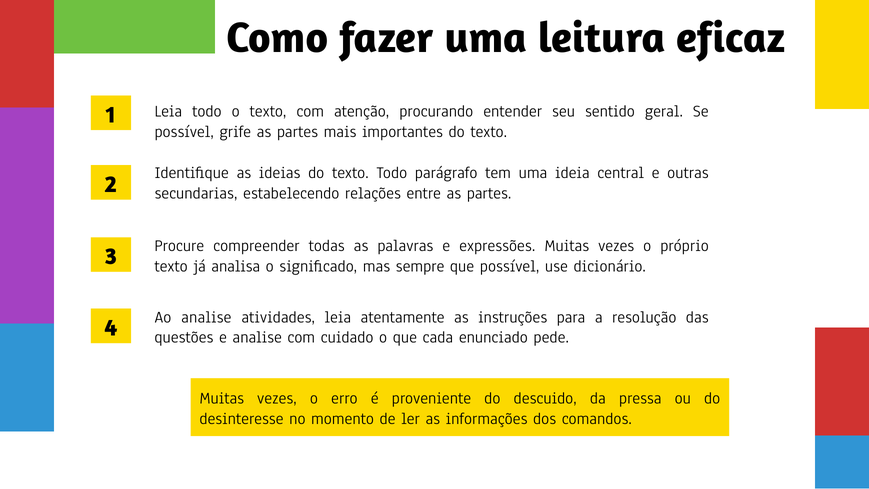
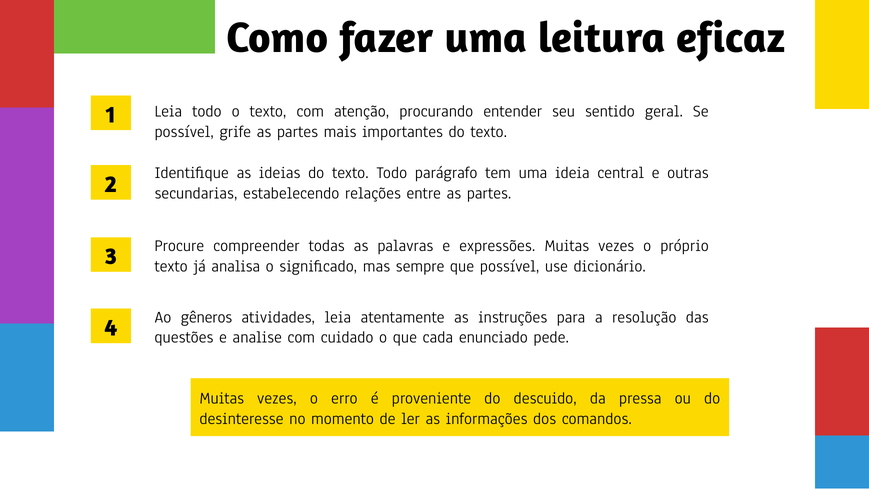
Ao analise: analise -> gêneros (206, 317)
